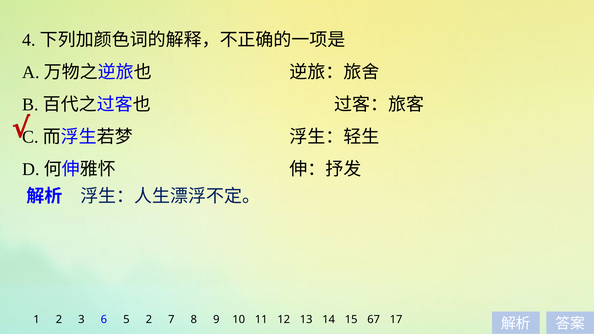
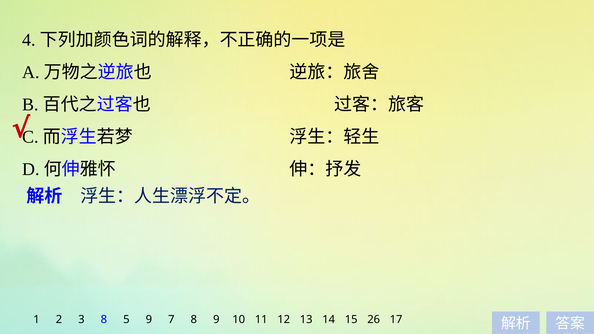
3 6: 6 -> 8 (104, 320)
5 2: 2 -> 9 (149, 320)
67: 67 -> 26 (374, 320)
